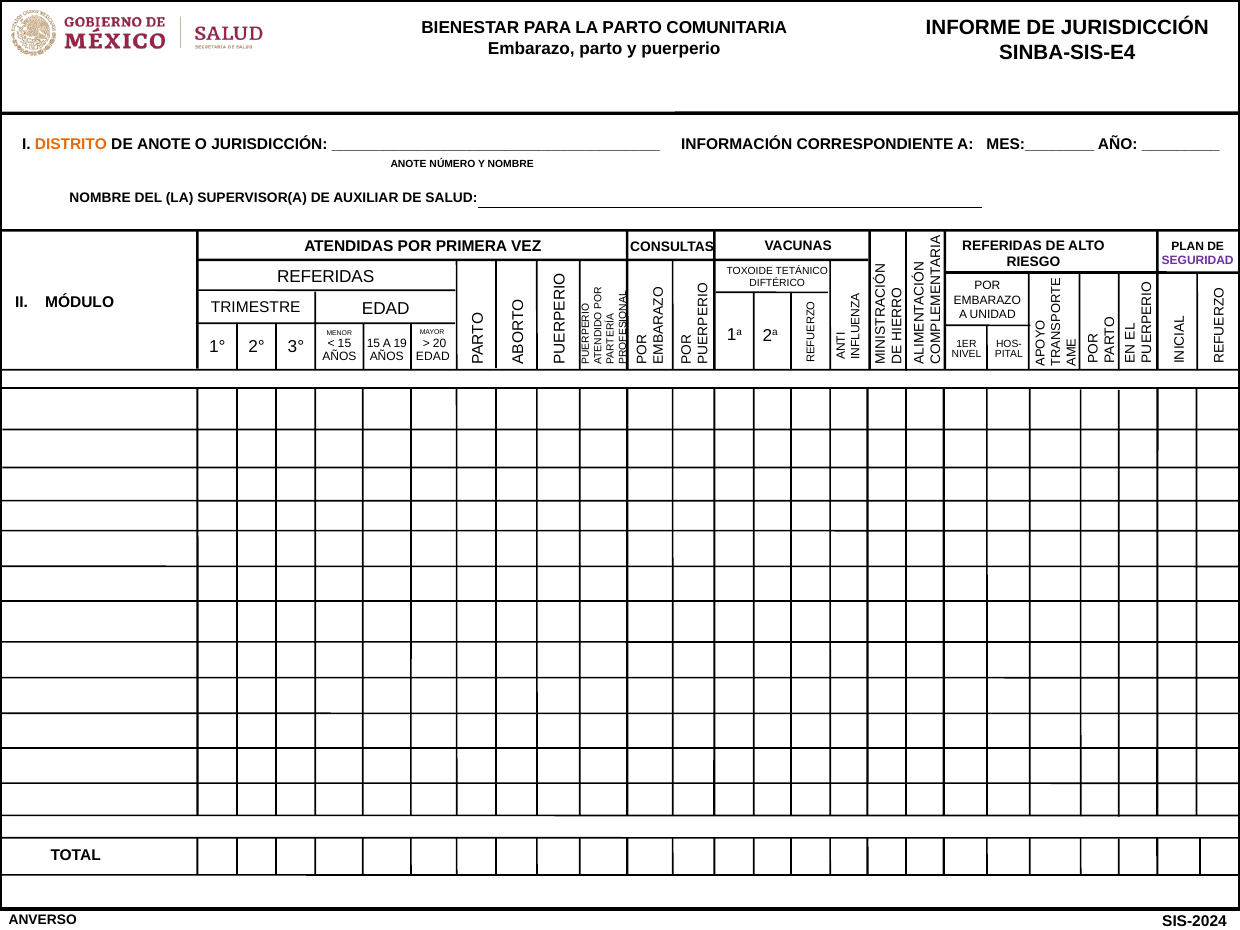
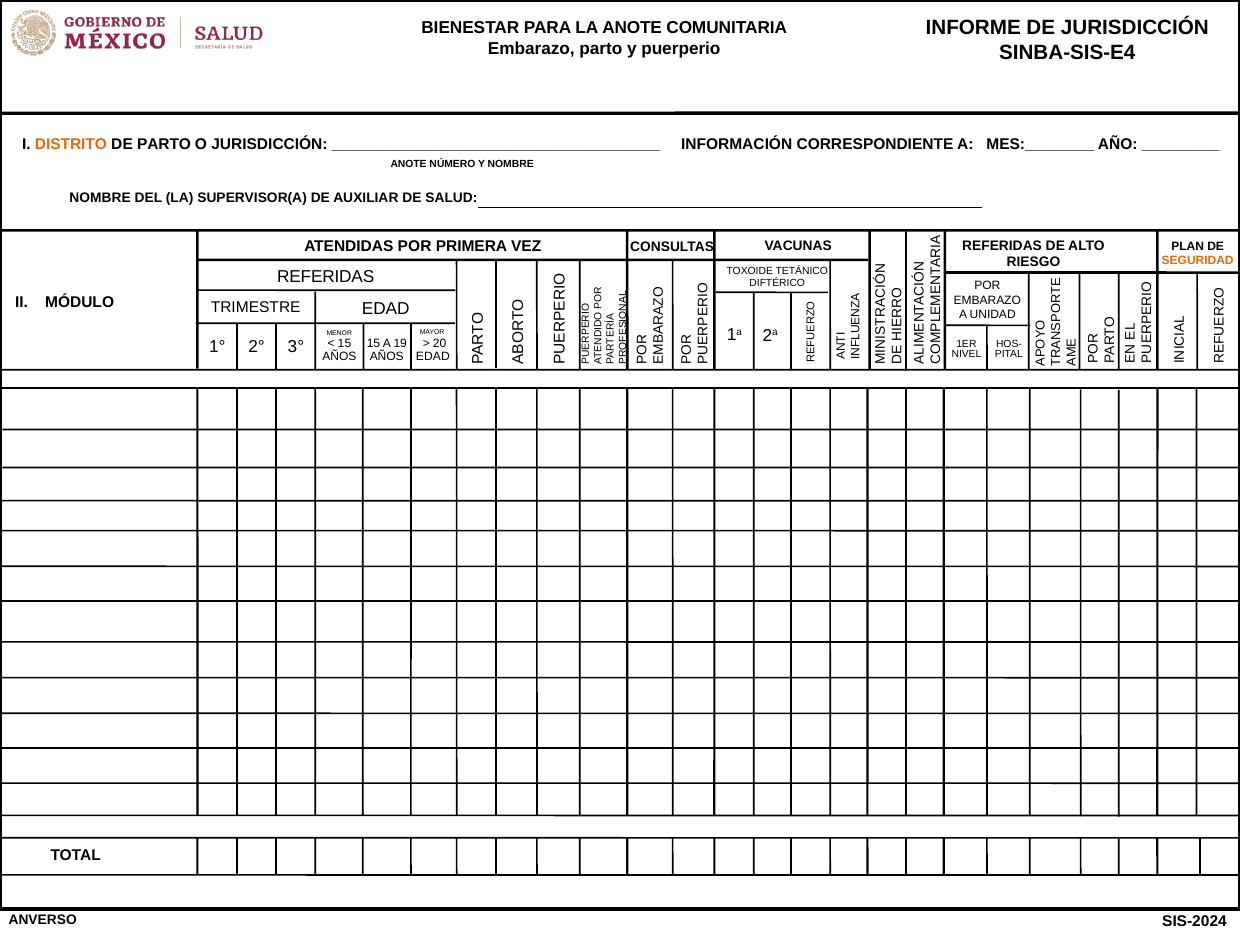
LA PARTO: PARTO -> ANOTE (632, 28)
DE ANOTE: ANOTE -> PARTO (164, 145)
SEGURIDAD colour: purple -> orange (1198, 261)
